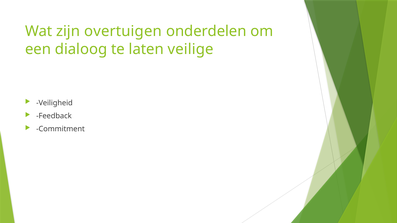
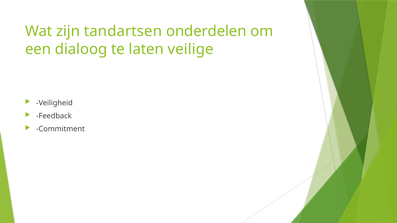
overtuigen: overtuigen -> tandartsen (123, 31)
